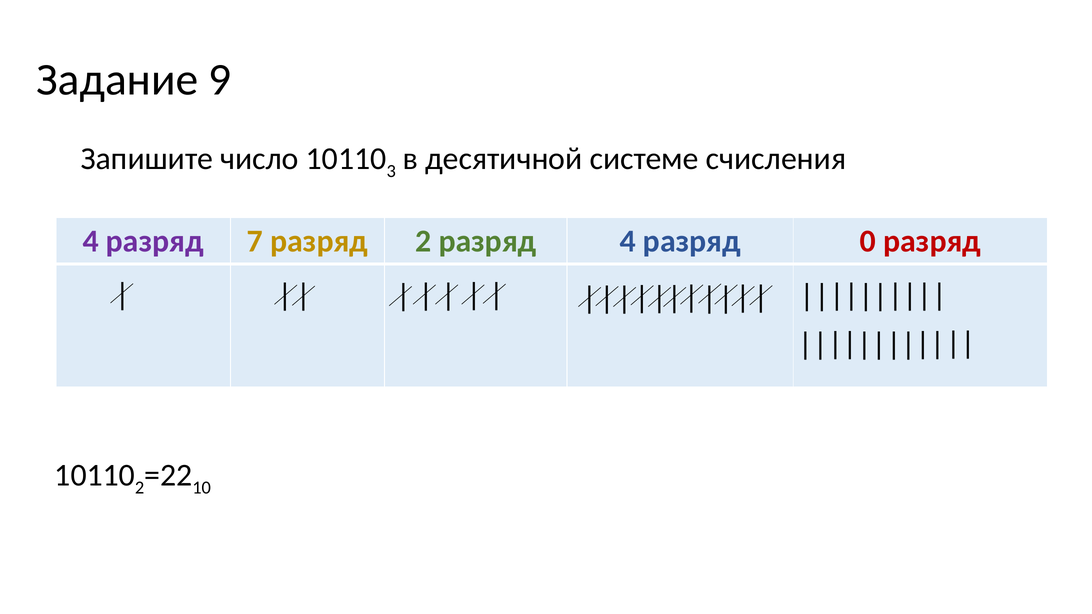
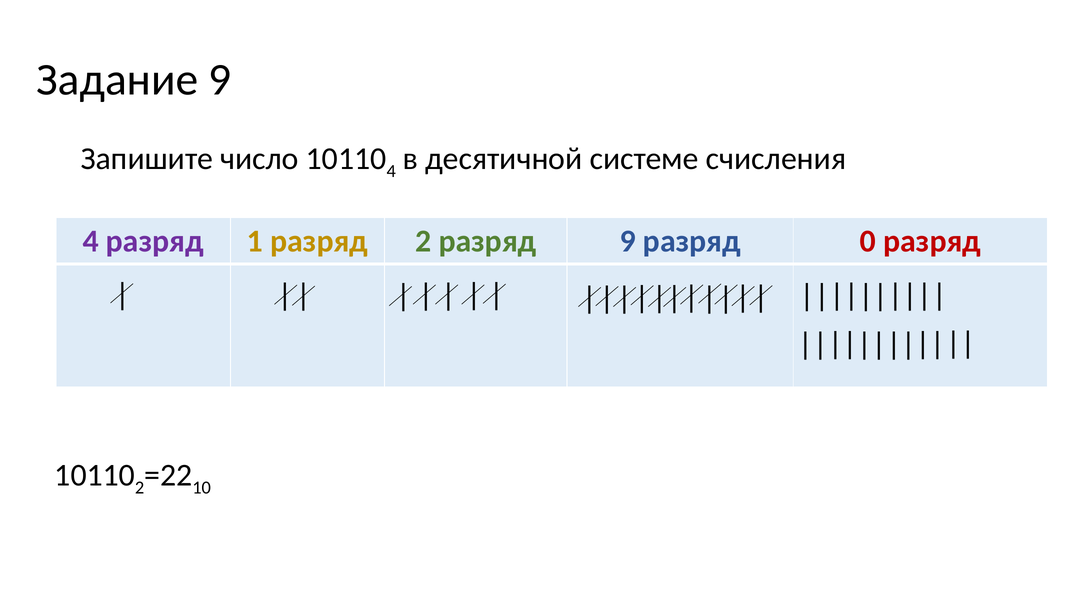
3: 3 -> 4 (391, 171)
7: 7 -> 1 (255, 242)
разряд 4: 4 -> 9 (628, 242)
